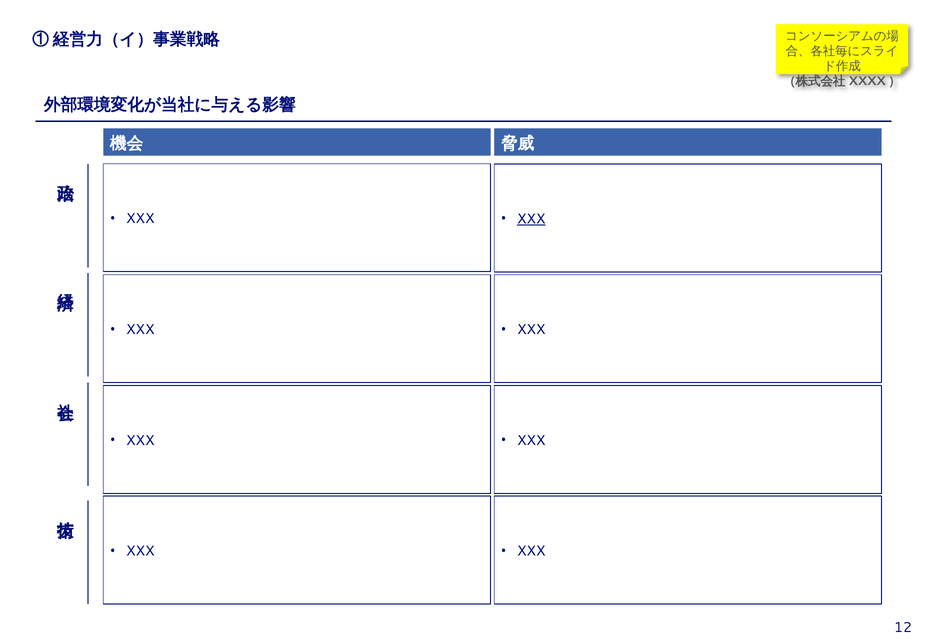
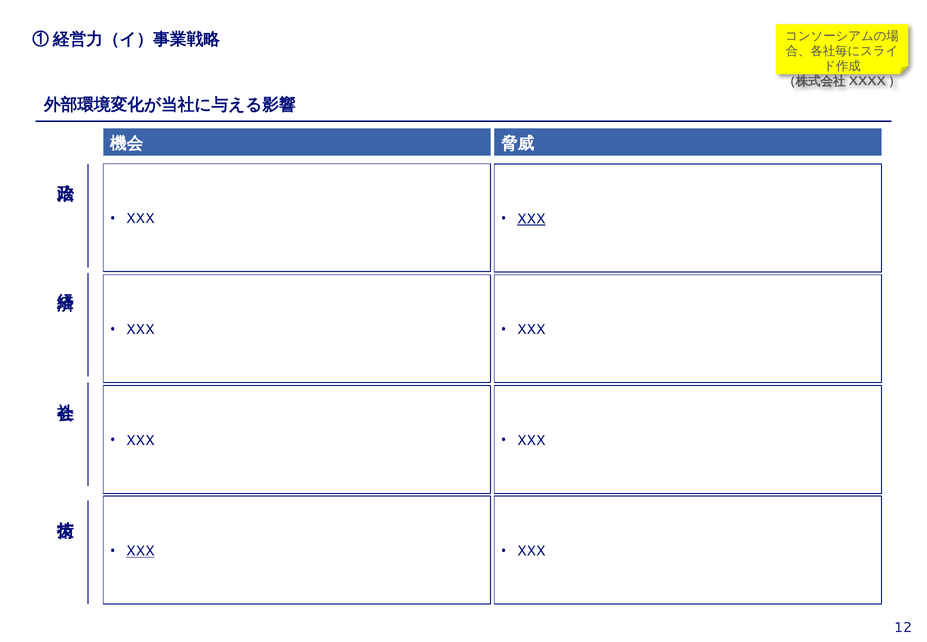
XXX underline: none -> present (140, 551)
